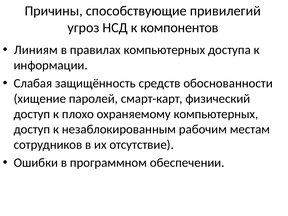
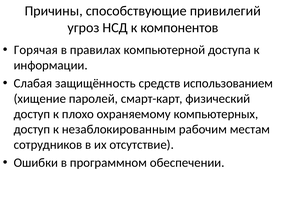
Линиям: Линиям -> Горячая (36, 50)
правилах компьютерных: компьютерных -> компьютерной (164, 50)
обоснованности: обоснованности -> использованием (228, 83)
